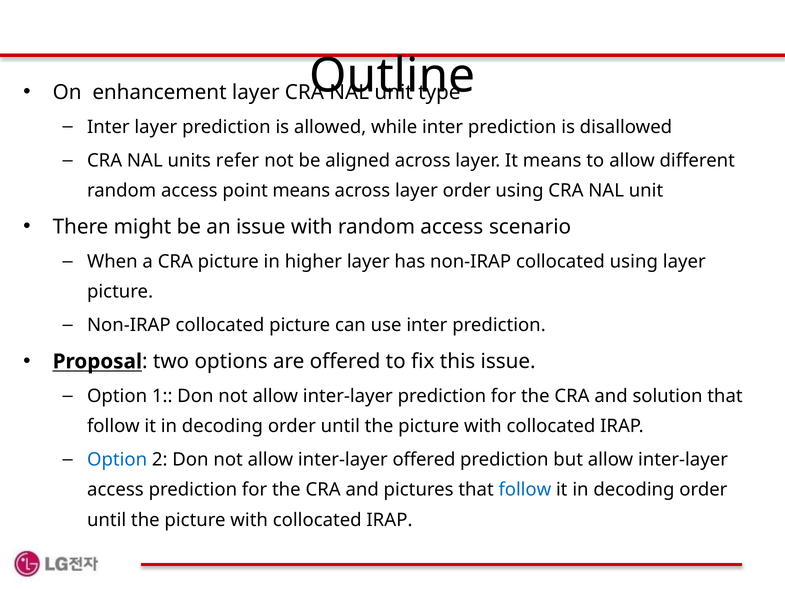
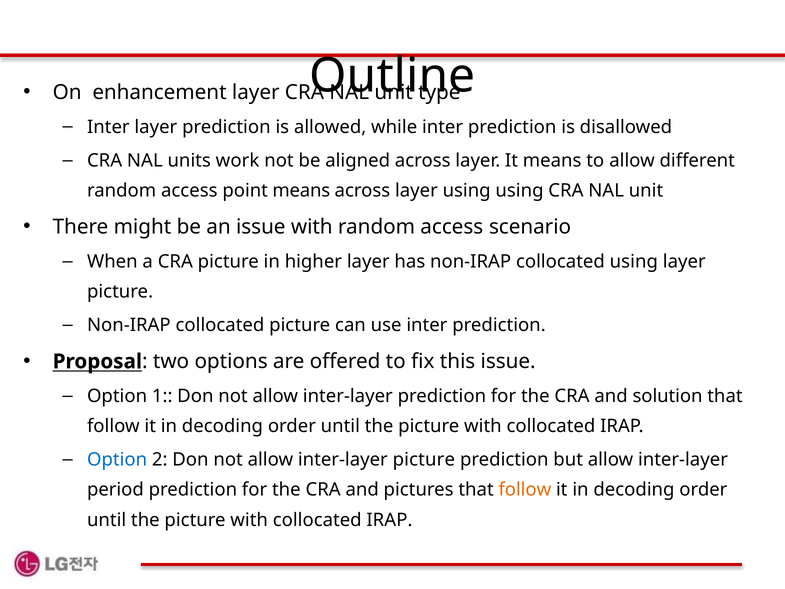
refer: refer -> work (238, 160)
layer order: order -> using (467, 190)
inter-layer offered: offered -> picture (424, 460)
access: access -> period (115, 490)
follow colour: blue -> orange (525, 490)
